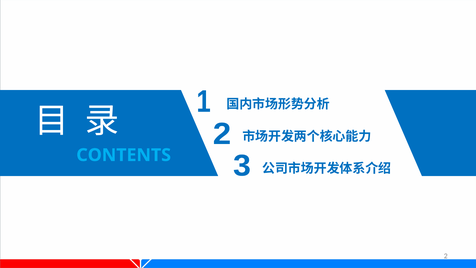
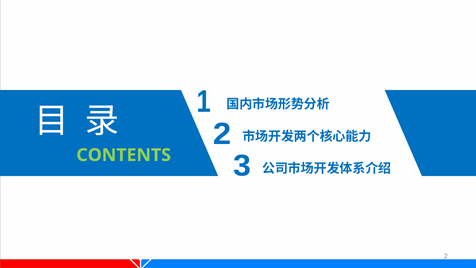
CONTENTS colour: light blue -> light green (124, 155)
